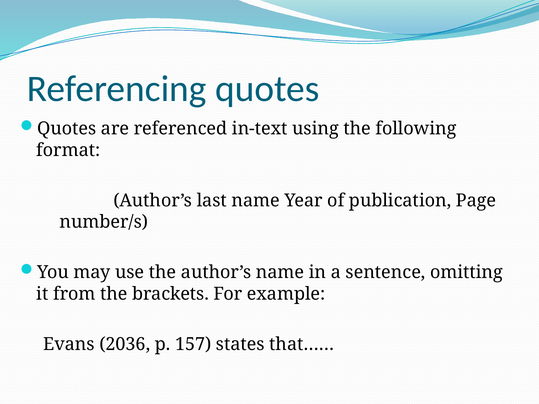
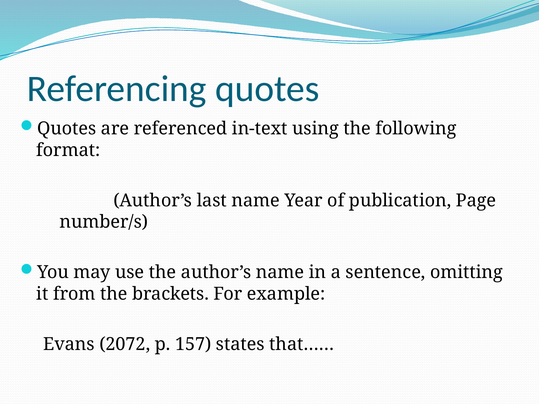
2036: 2036 -> 2072 (125, 344)
